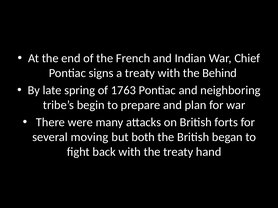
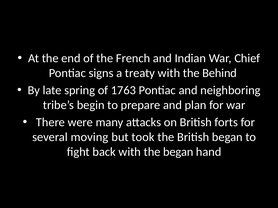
both: both -> took (143, 137)
the treaty: treaty -> began (178, 152)
